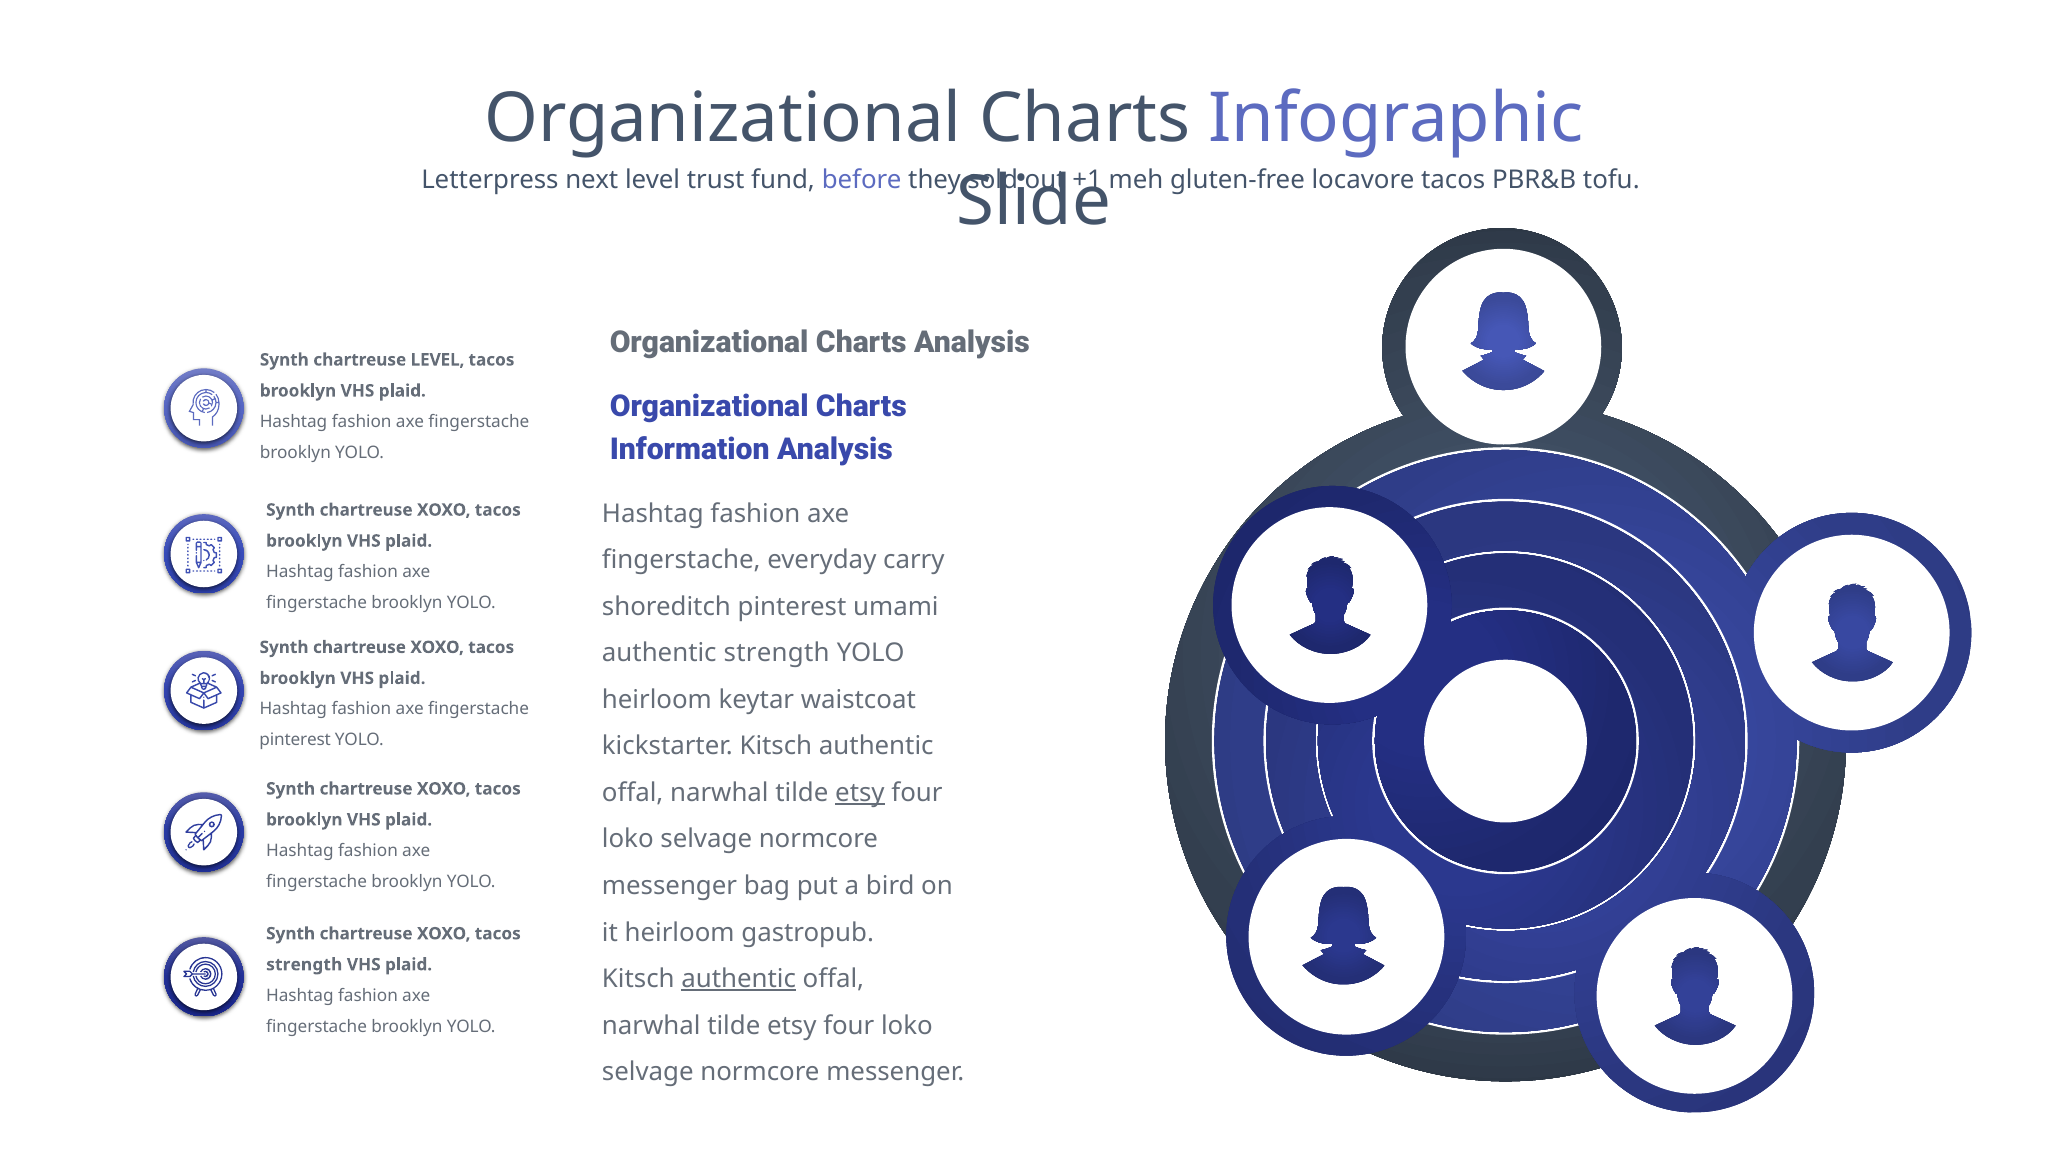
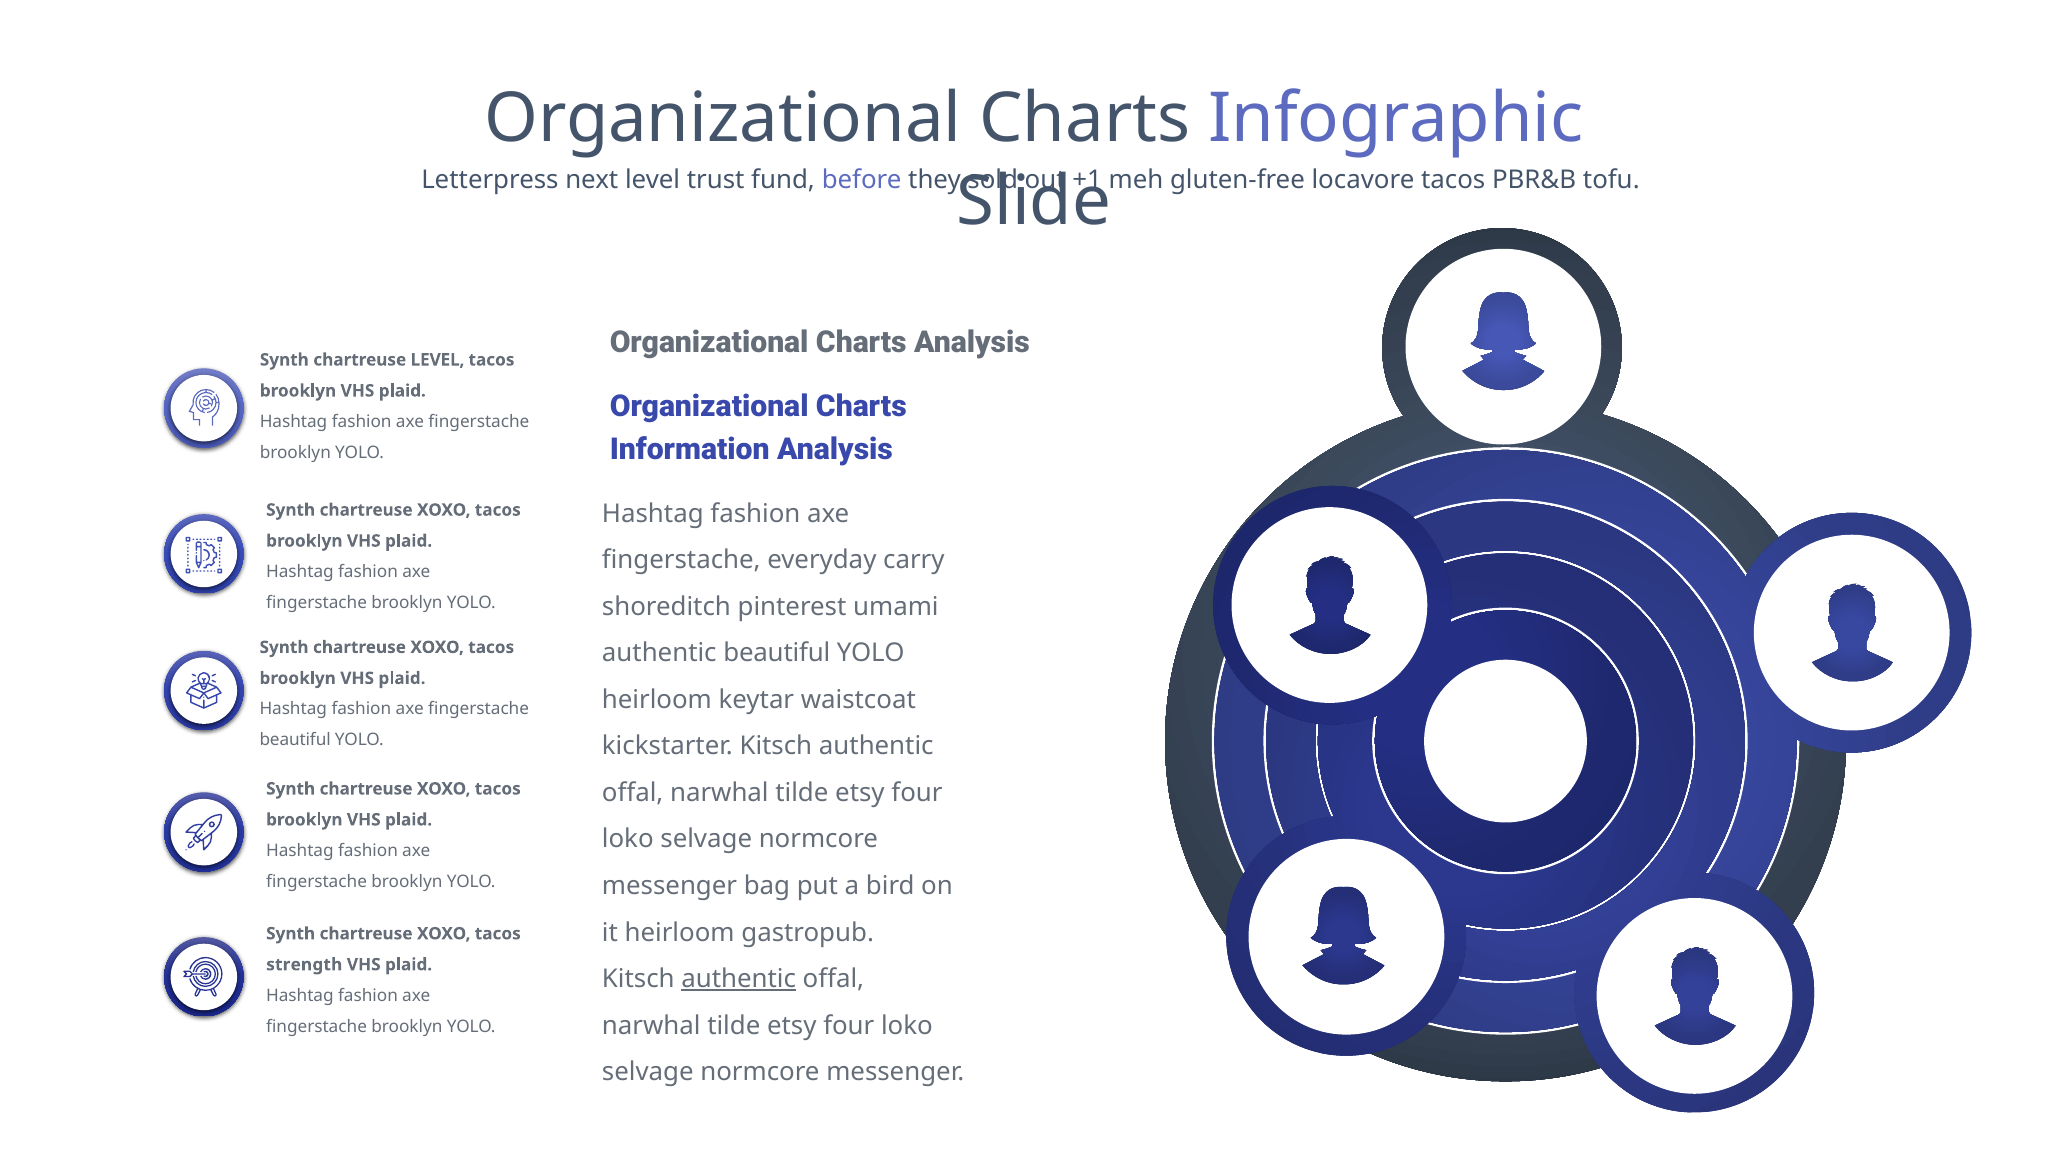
authentic strength: strength -> beautiful (777, 653)
pinterest: pinterest -> beautiful (295, 740)
etsy underline: present -> none (860, 793)
